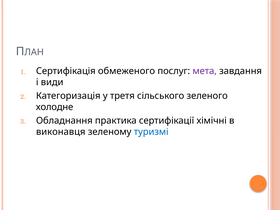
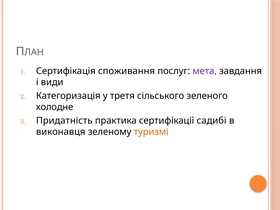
обмеженого: обмеженого -> споживання (126, 71)
Обладнання: Обладнання -> Придатність (64, 121)
хімічні: хімічні -> садибі (212, 121)
туризмі colour: blue -> orange (151, 132)
